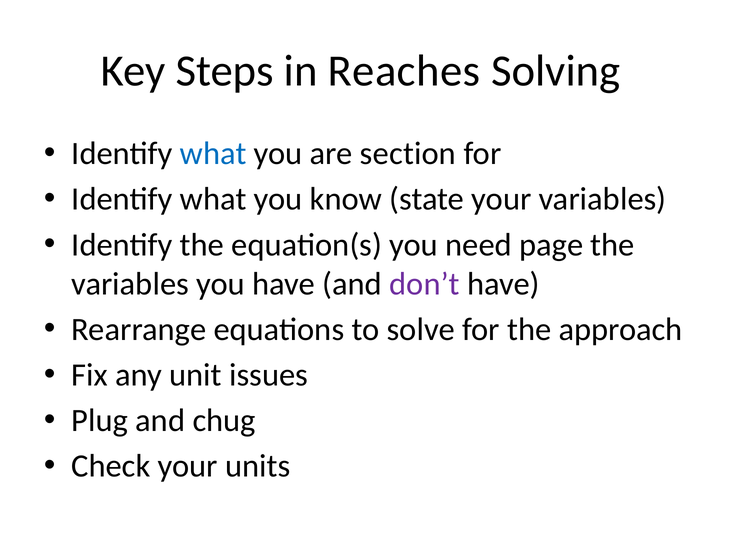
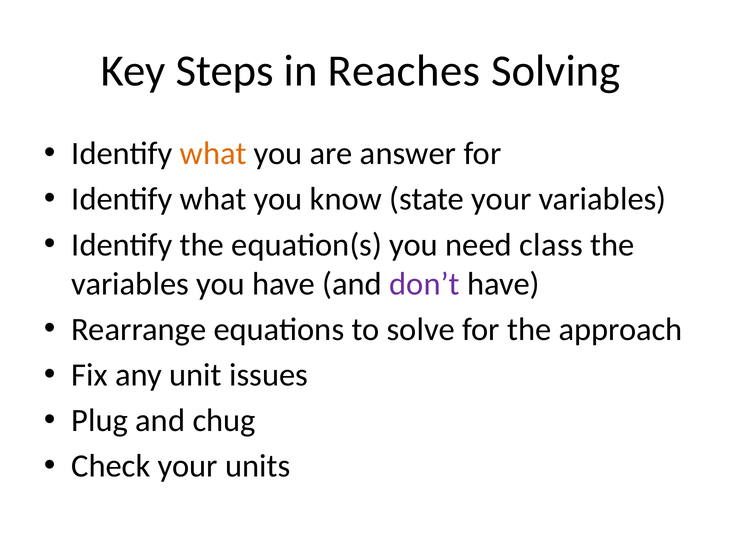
what colour: blue -> orange (213, 154)
section: section -> answer (408, 154)
page: page -> class (551, 245)
